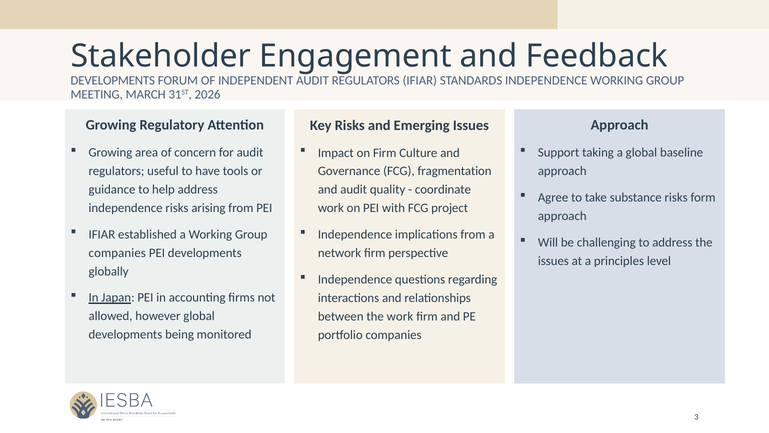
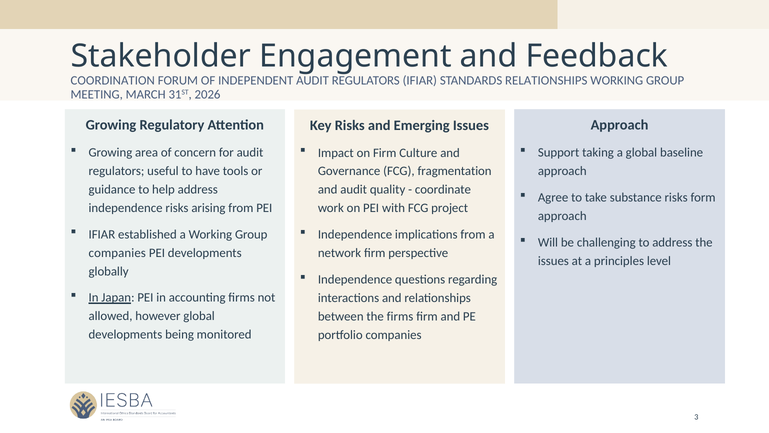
DEVELOPMENTS: DEVELOPMENTS -> COORDINATION (113, 81)
STANDARDS INDEPENDENCE: INDEPENDENCE -> RELATIONSHIPS (546, 81)
the work: work -> firms (400, 316)
